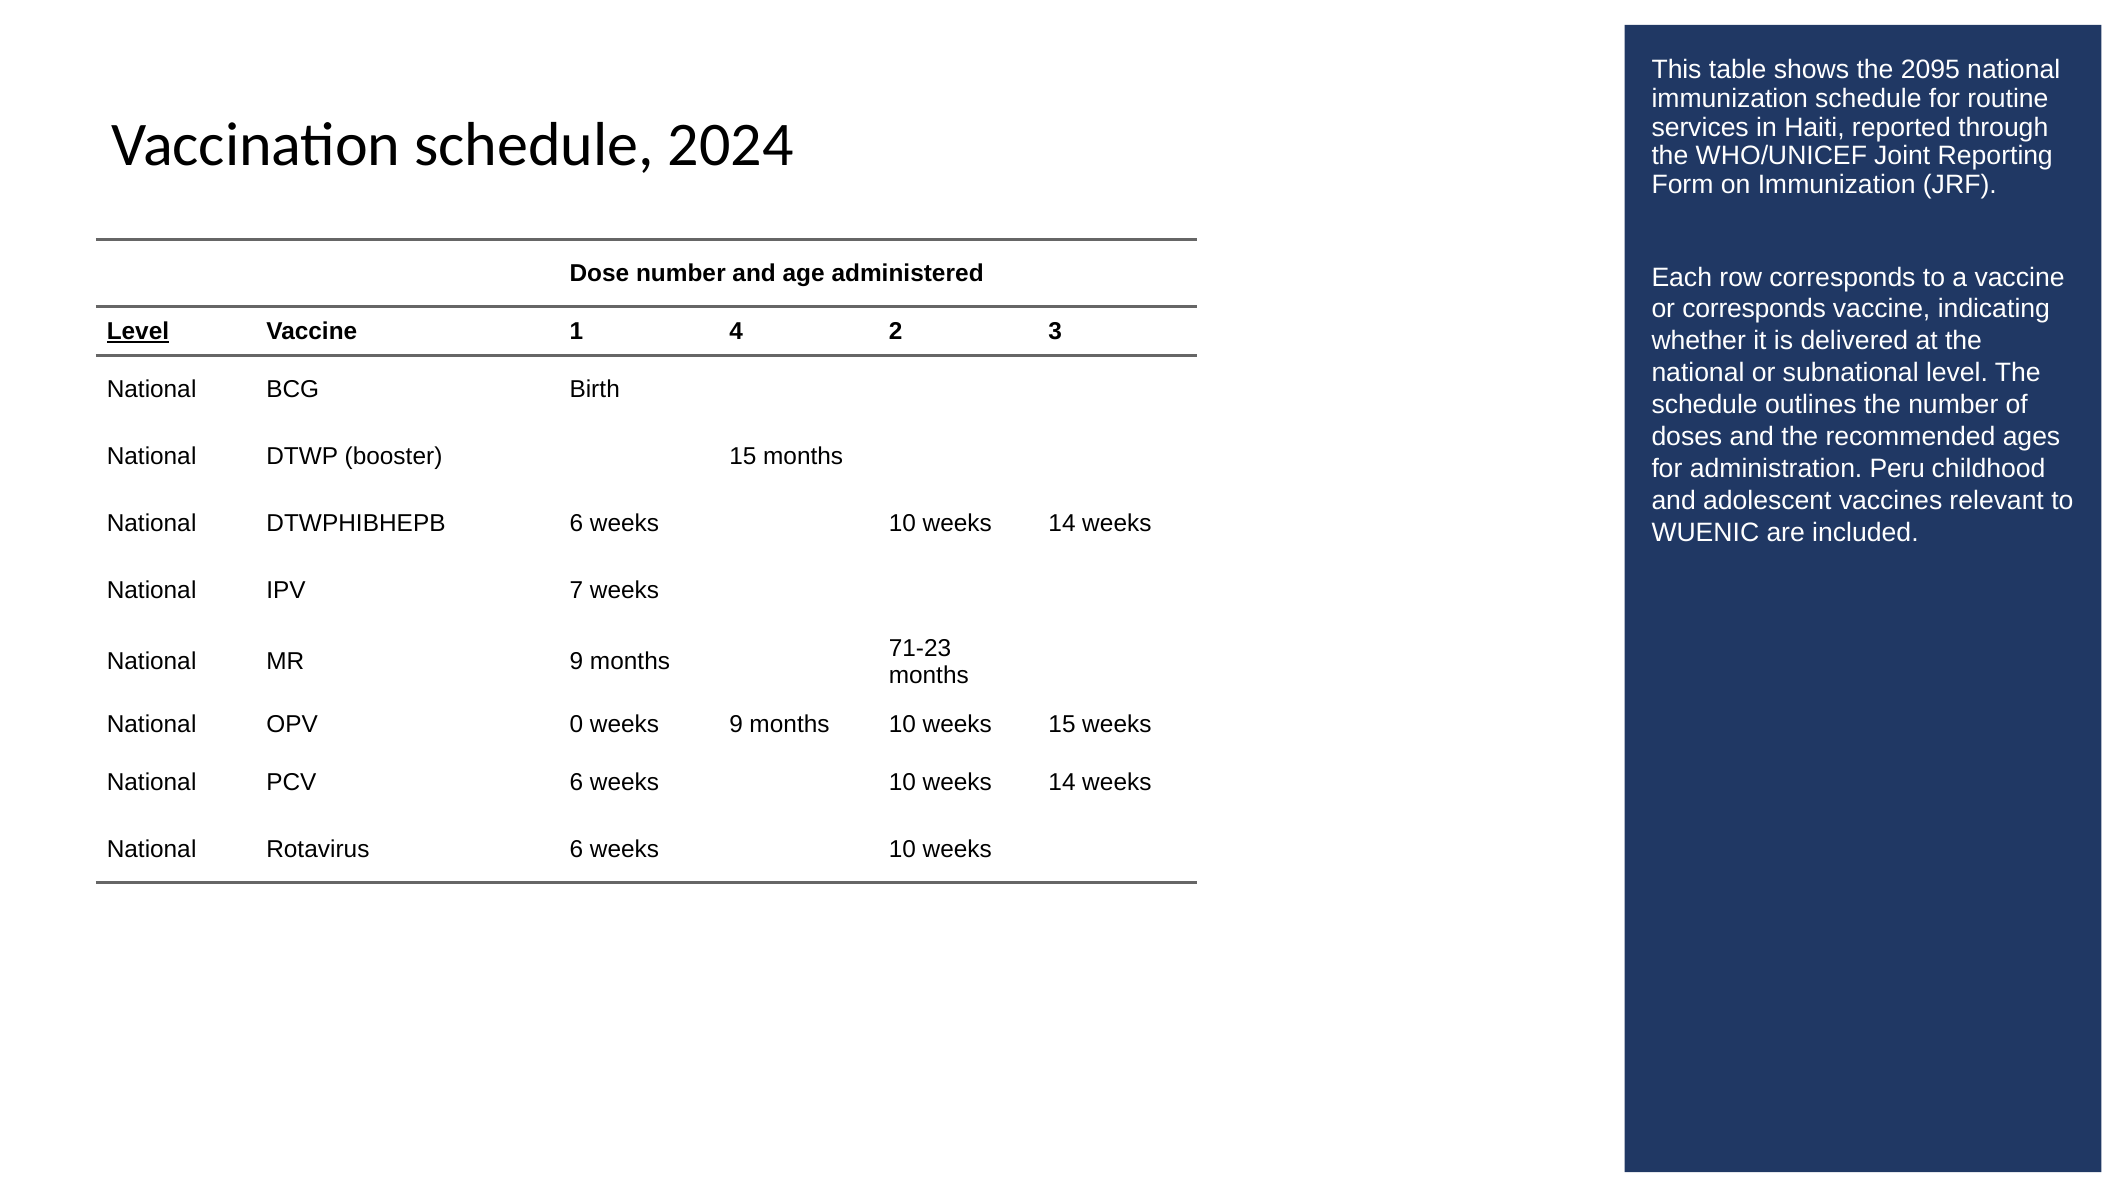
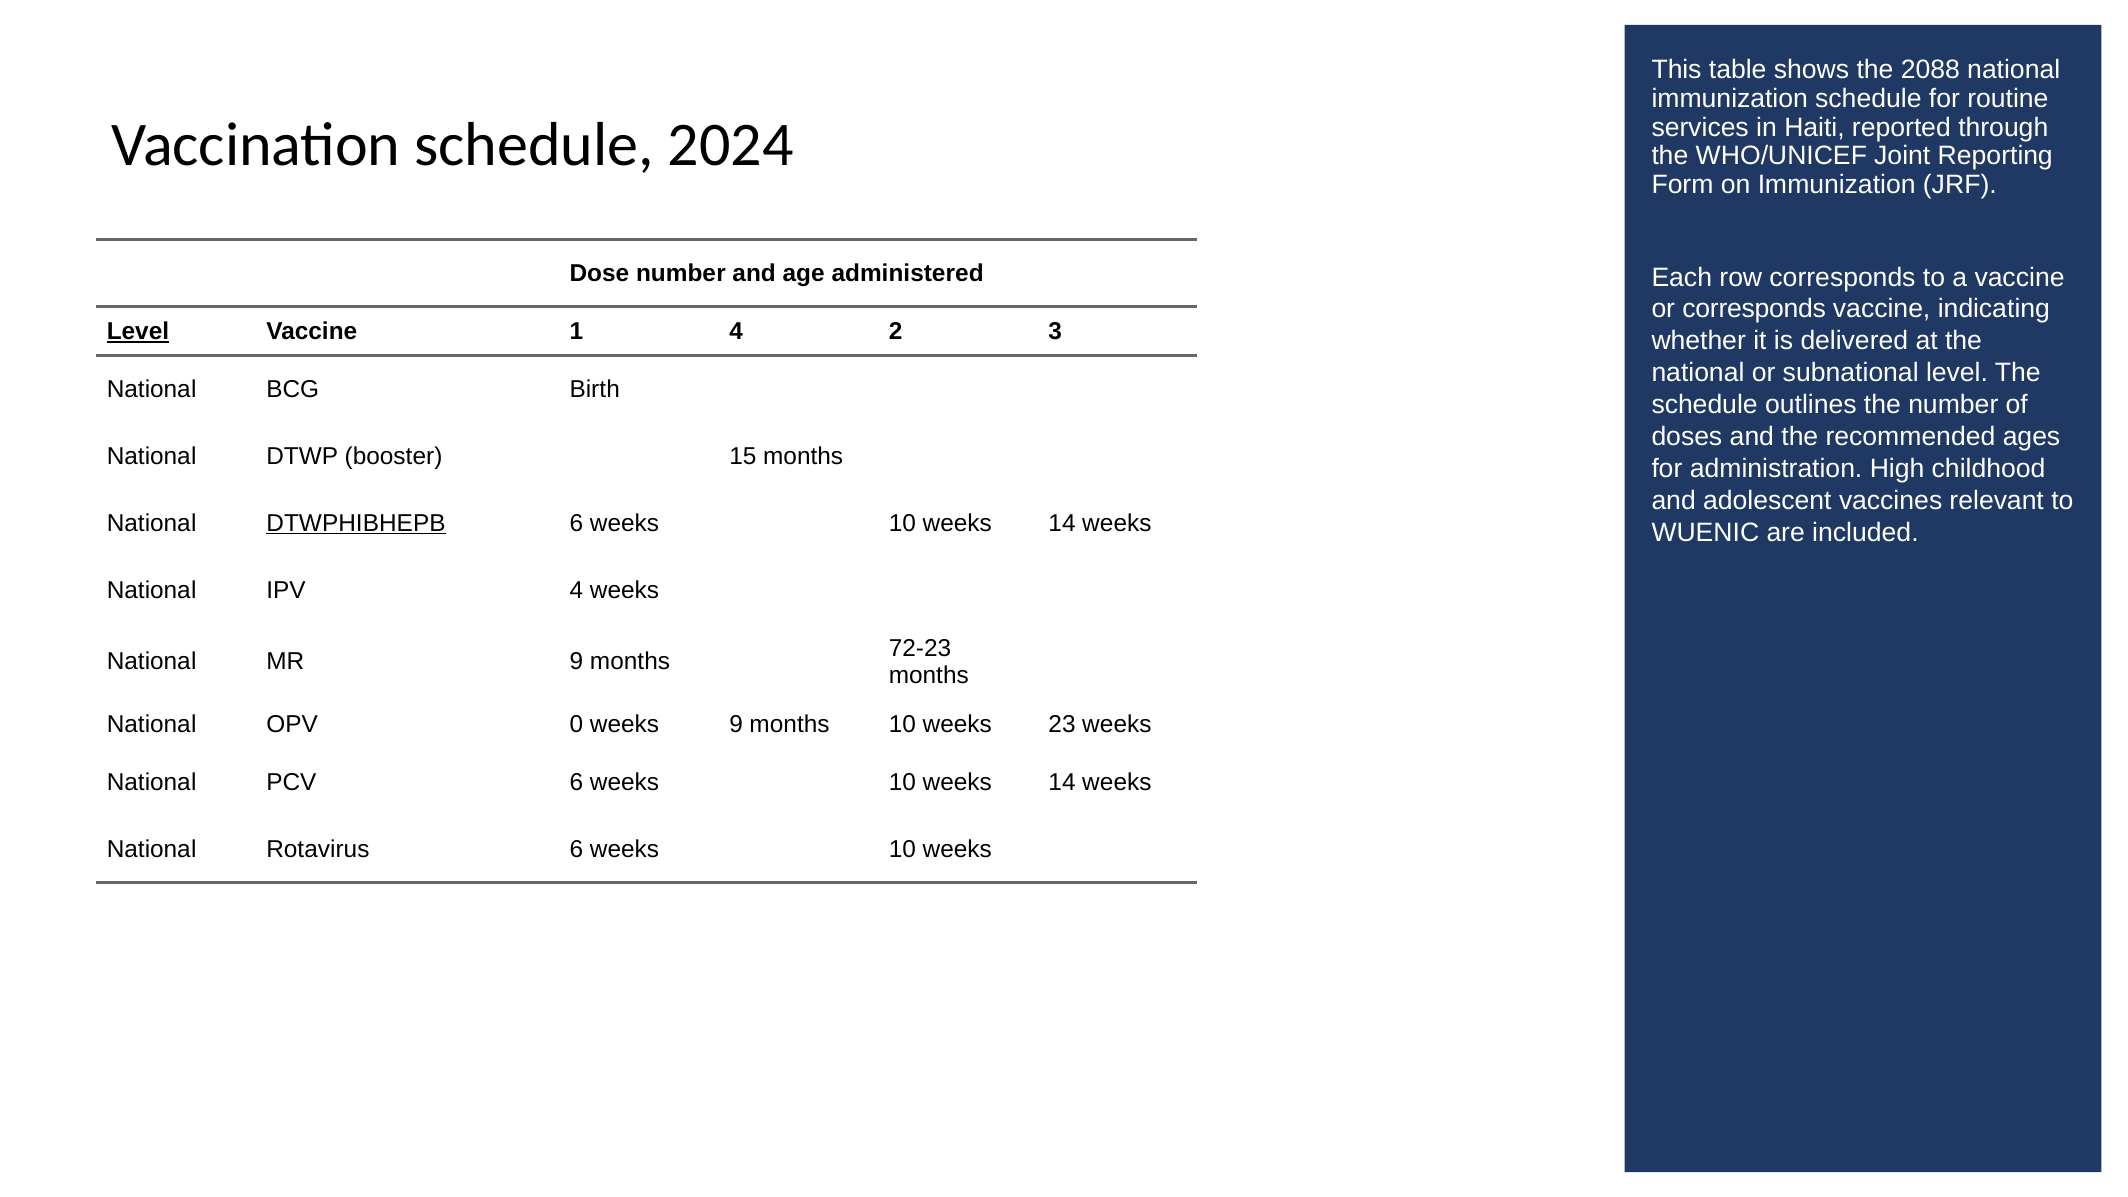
2095: 2095 -> 2088 (1930, 70)
Peru: Peru -> High (1897, 469)
DTWPHIBHEPB underline: none -> present (356, 523)
IPV 7: 7 -> 4 (576, 590)
71-23: 71-23 -> 72-23 (920, 648)
weeks 15: 15 -> 23 (1062, 725)
